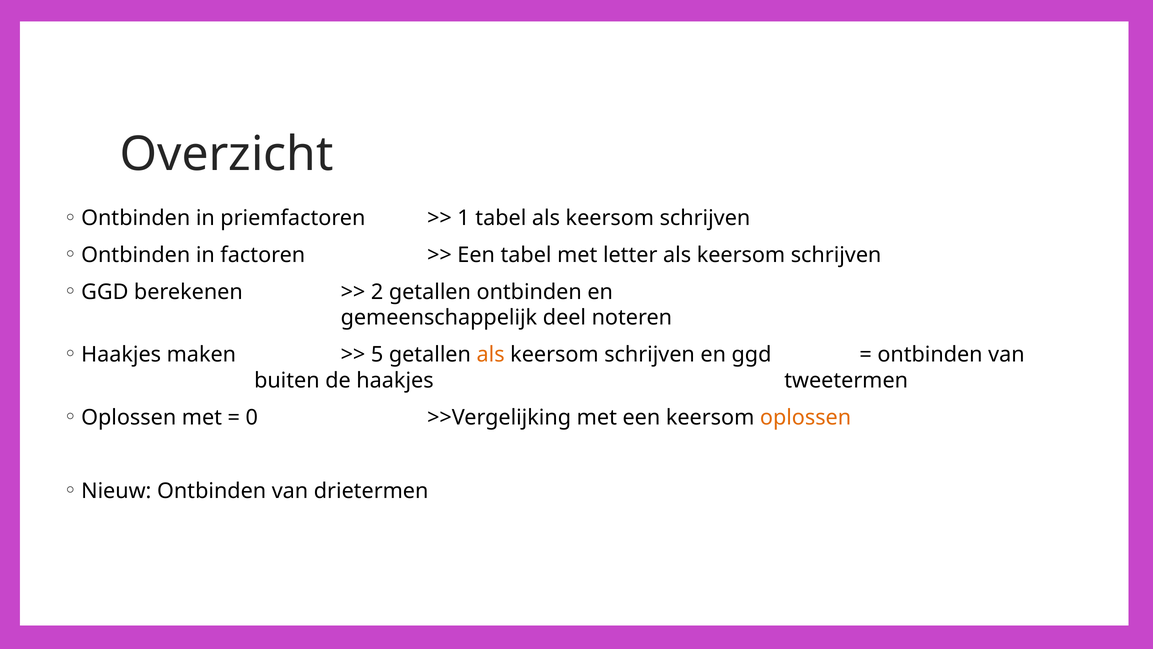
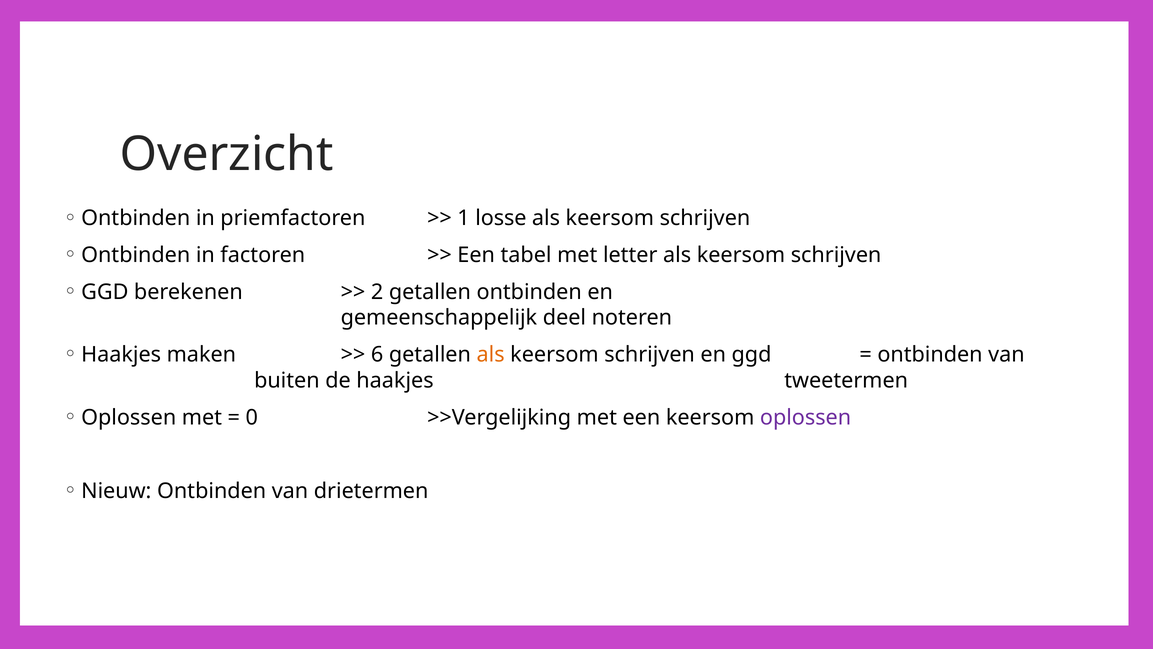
1 tabel: tabel -> losse (501, 218)
5: 5 -> 6 (377, 354)
oplossen colour: orange -> purple (806, 417)
